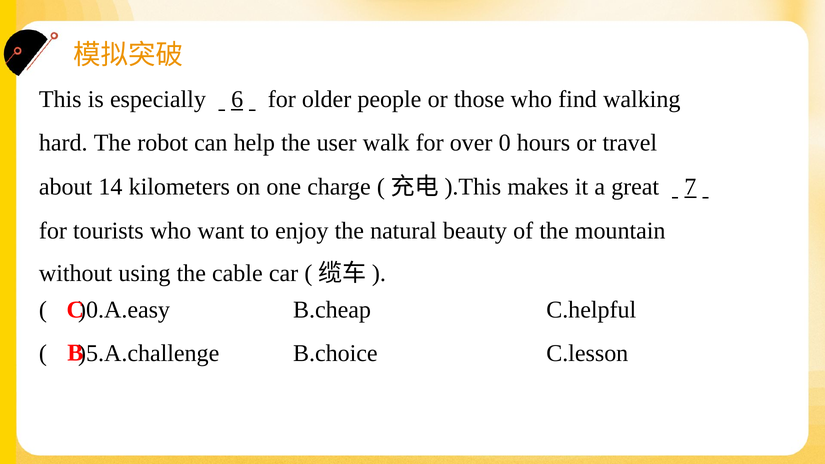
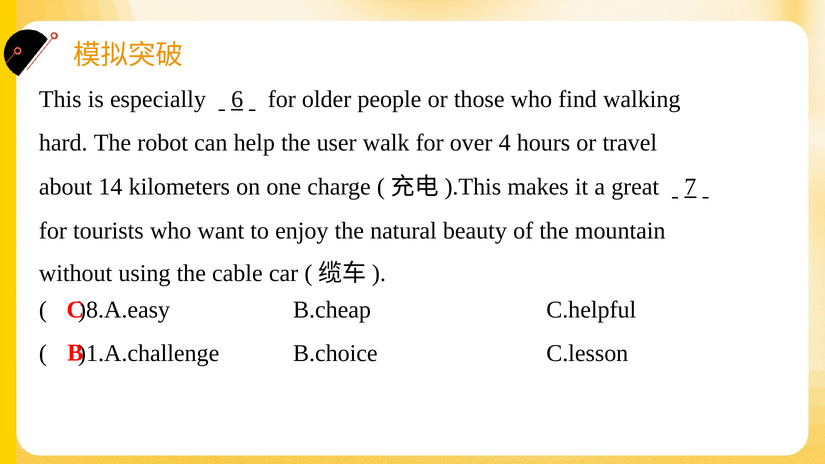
over 0: 0 -> 4 (505, 143)
)0.A.easy: )0.A.easy -> )8.A.easy (124, 310)
)5.A.challenge: )5.A.challenge -> )1.A.challenge (149, 353)
